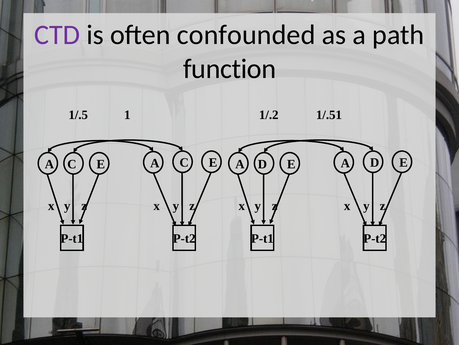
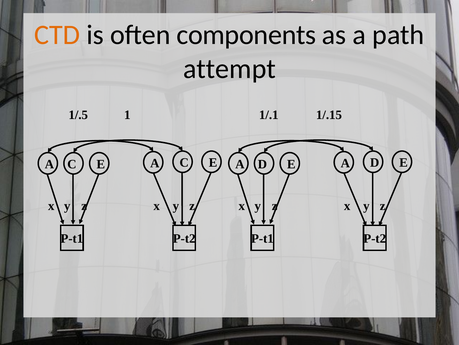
CTD colour: purple -> orange (57, 35)
confounded: confounded -> components (246, 35)
function: function -> attempt (229, 69)
1/.2: 1/.2 -> 1/.1 (269, 115)
1/.51: 1/.51 -> 1/.15 (329, 115)
